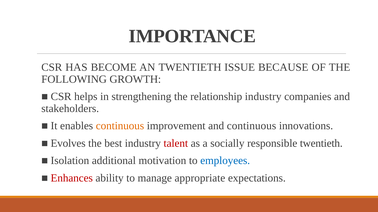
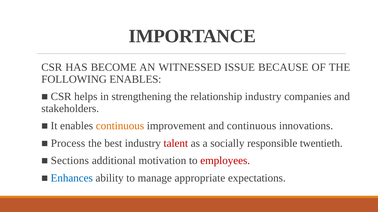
AN TWENTIETH: TWENTIETH -> WITNESSED (190, 68)
FOLLOWING GROWTH: GROWTH -> ENABLES (135, 79)
Evolves: Evolves -> Process (68, 144)
Isolation: Isolation -> Sections (70, 161)
employees colour: blue -> red (225, 161)
Enhances colour: red -> blue (72, 178)
